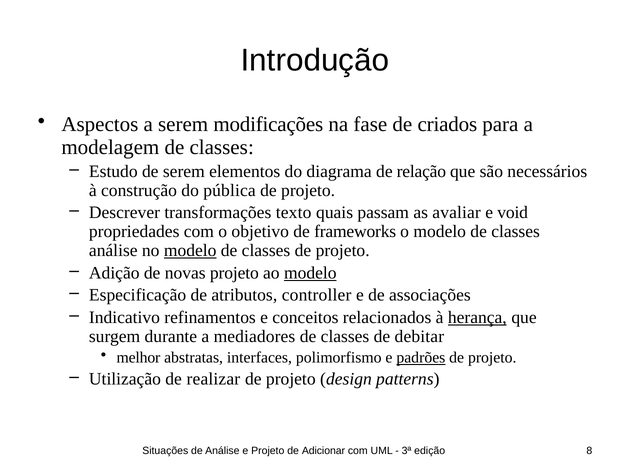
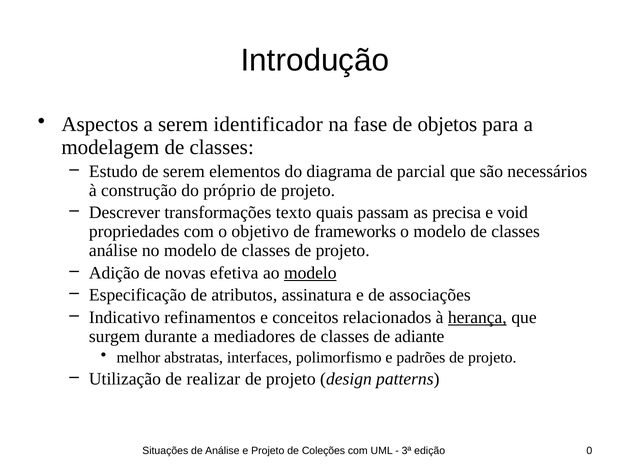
modificações: modificações -> identificador (268, 125)
criados: criados -> objetos (447, 125)
relação: relação -> parcial (421, 172)
pública: pública -> próprio (229, 190)
avaliar: avaliar -> precisa (457, 213)
modelo underline: present -> none (190, 251)
novas projeto: projeto -> efetiva (234, 273)
controller: controller -> assinatura (317, 295)
debitar: debitar -> adiante (419, 337)
padrões underline: present -> none (421, 358)
Adicionar: Adicionar -> Coleções (323, 451)
8: 8 -> 0 (589, 451)
